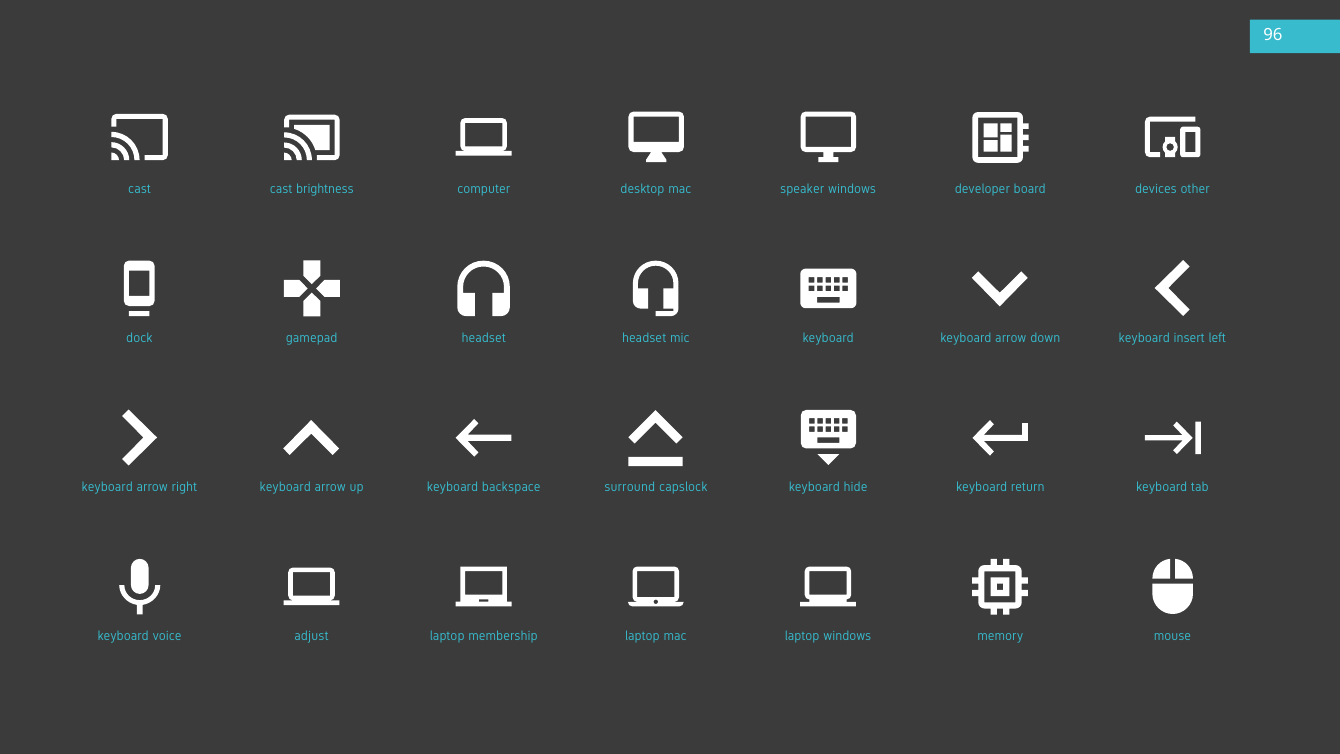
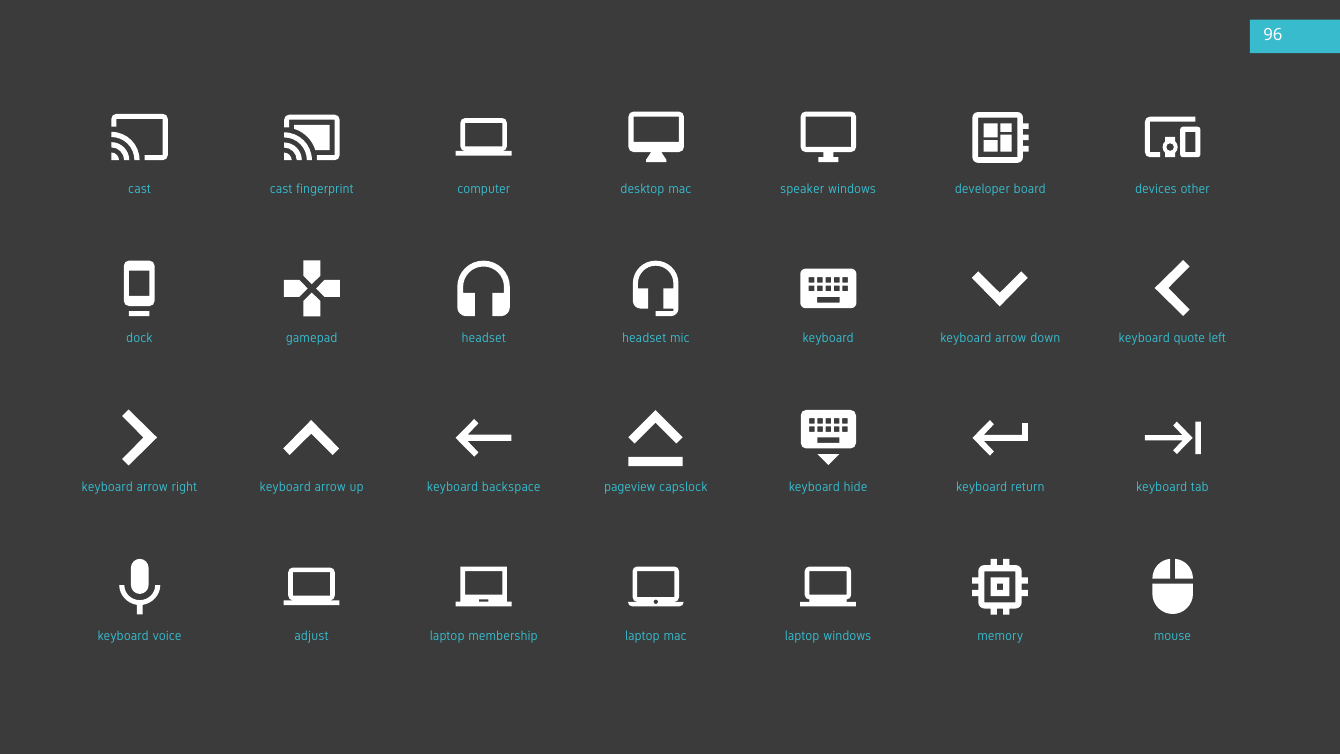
brightness: brightness -> fingerprint (325, 189)
insert: insert -> quote (1189, 338)
surround: surround -> pageview (630, 487)
